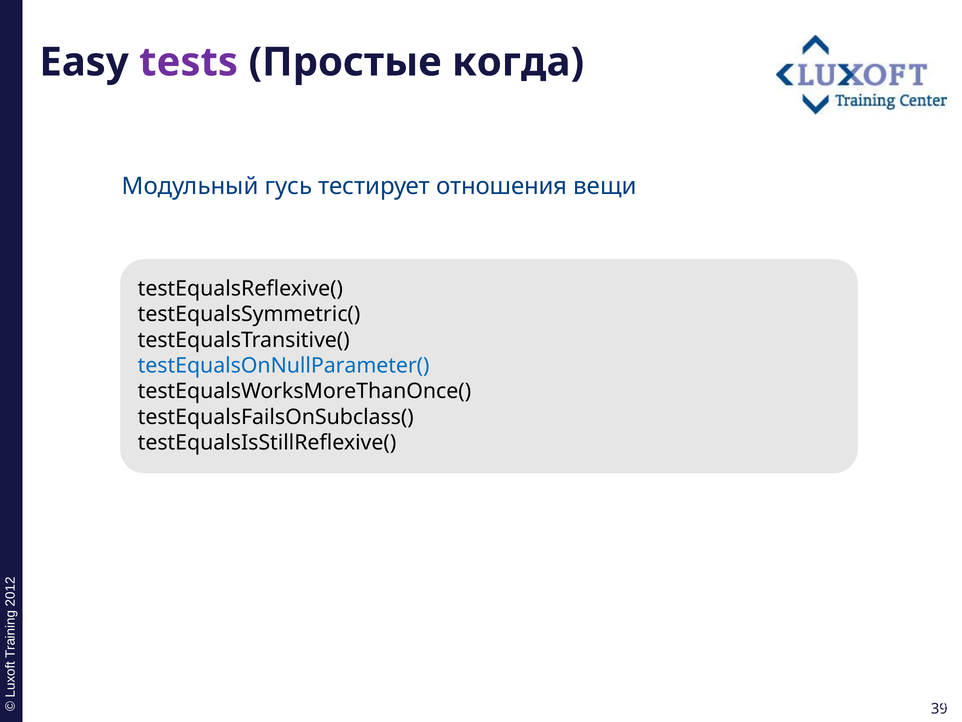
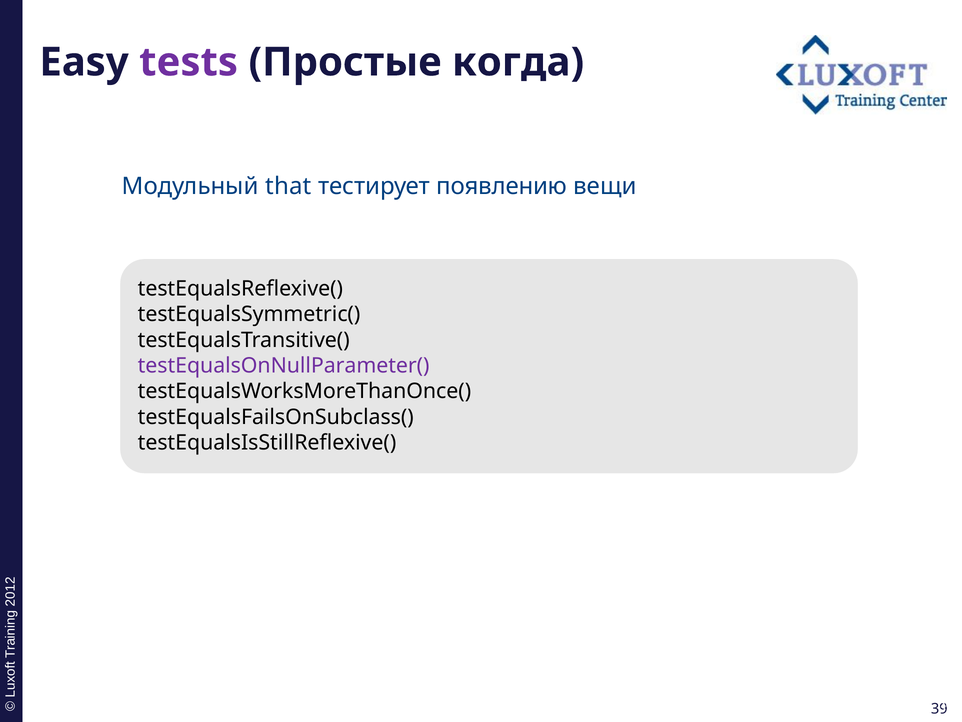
гусь: гусь -> that (288, 186)
отношения: отношения -> появлению (502, 186)
testEqualsOnNullParameter( colour: blue -> purple (284, 365)
